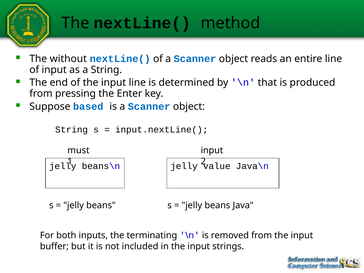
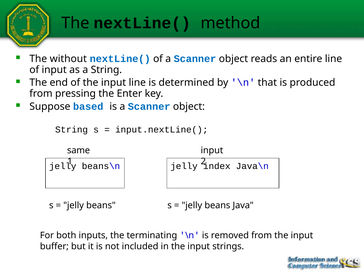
must: must -> same (79, 150)
value: value -> index (217, 166)
